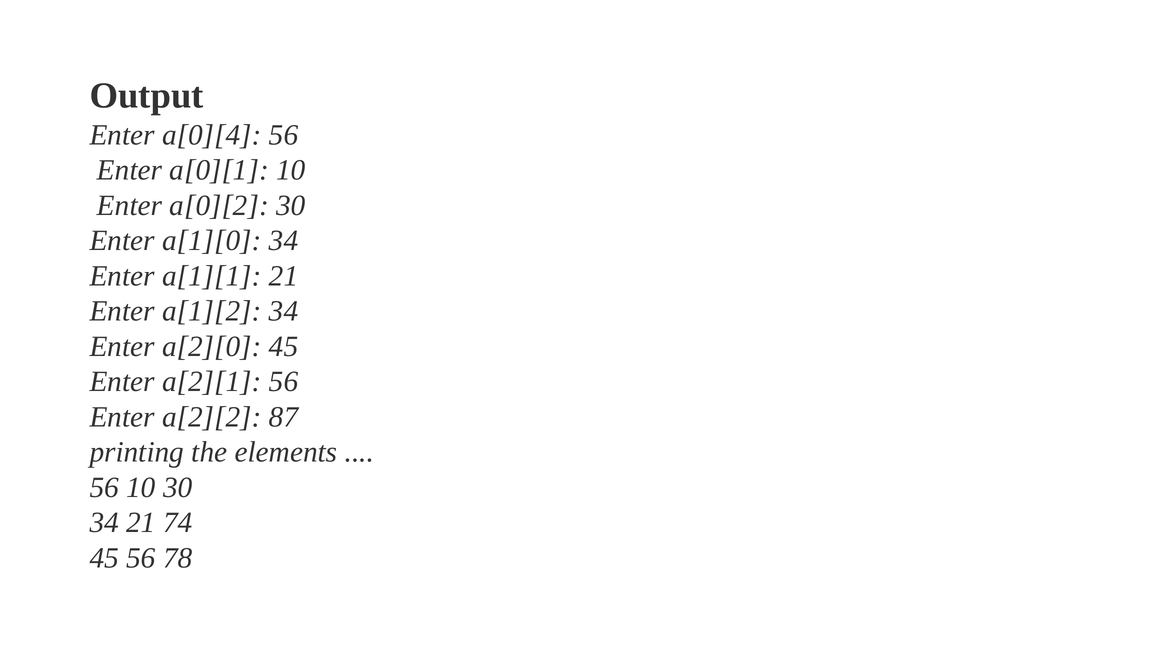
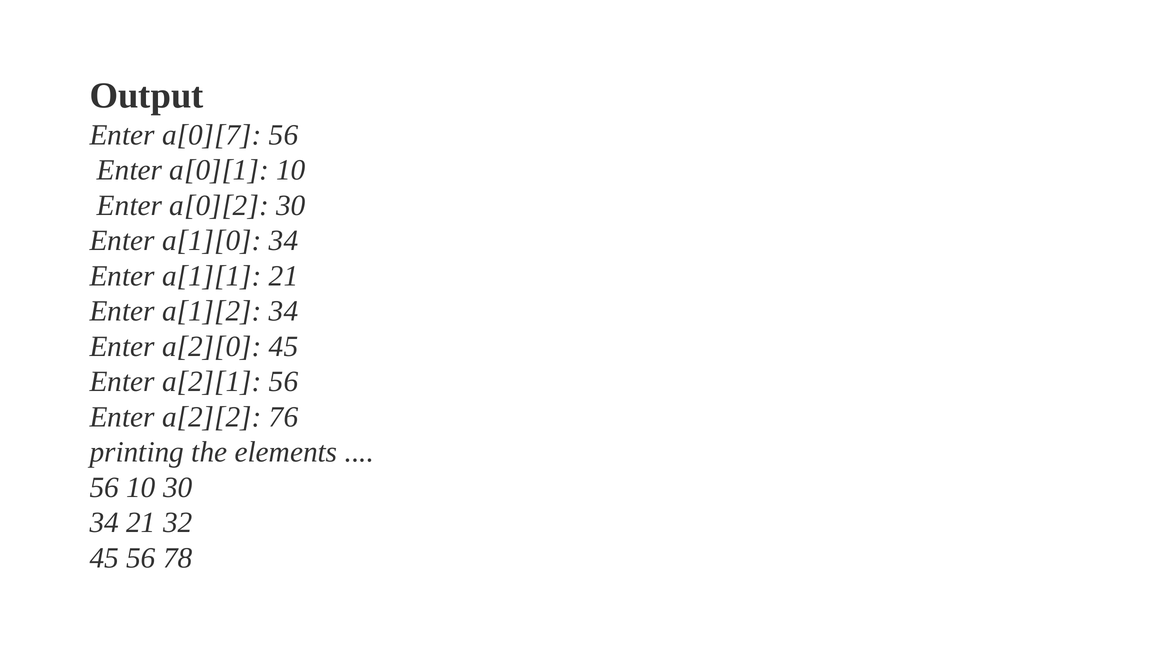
a[0][4: a[0][4 -> a[0][7 (212, 135)
87: 87 -> 76 (284, 417)
74: 74 -> 32 (178, 523)
